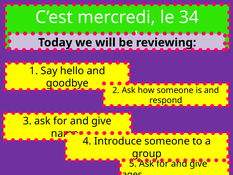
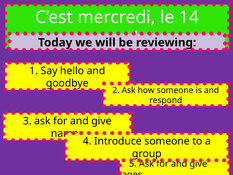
34: 34 -> 14 (189, 17)
